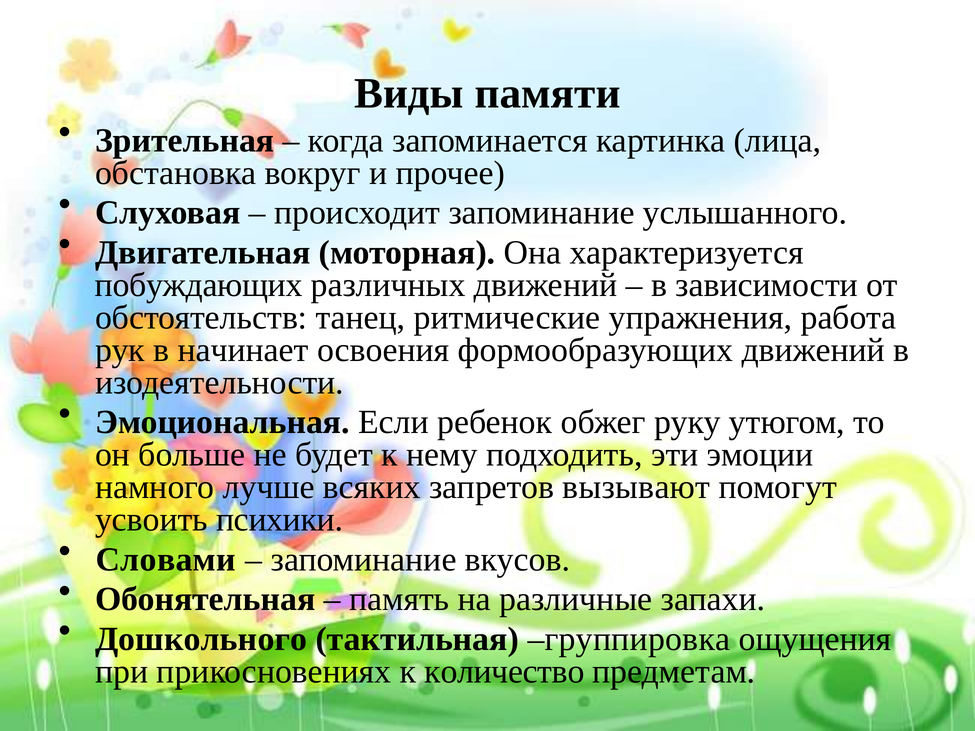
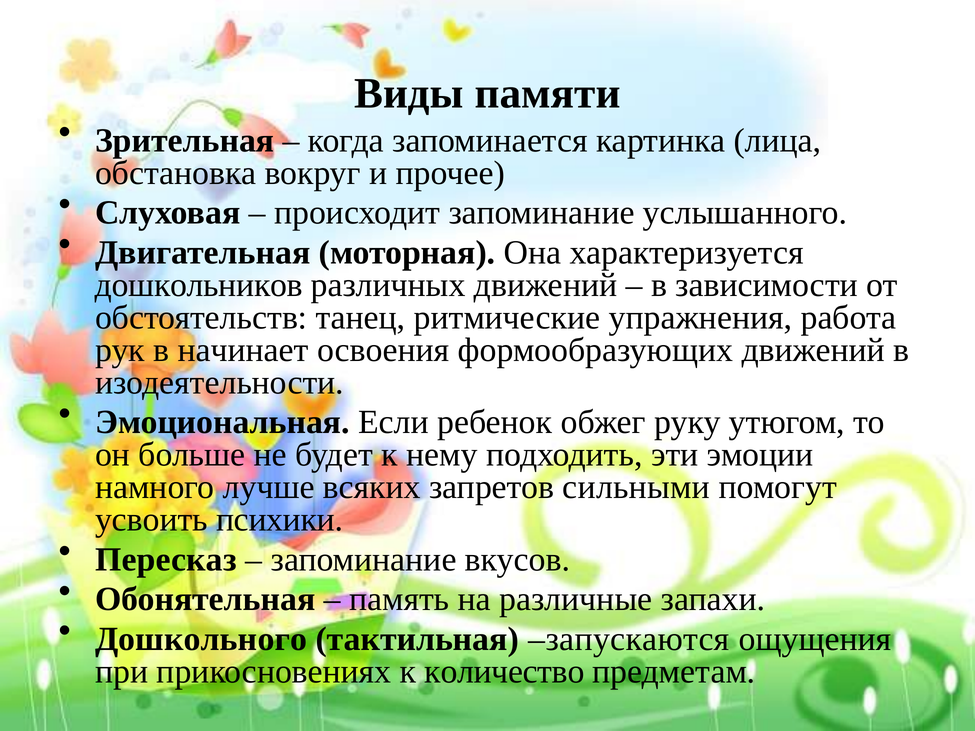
побуждающих: побуждающих -> дошкольников (199, 285)
вызывают: вызывают -> сильными (636, 487)
Словами: Словами -> Пересказ (166, 560)
группировка: группировка -> запускаются (629, 639)
